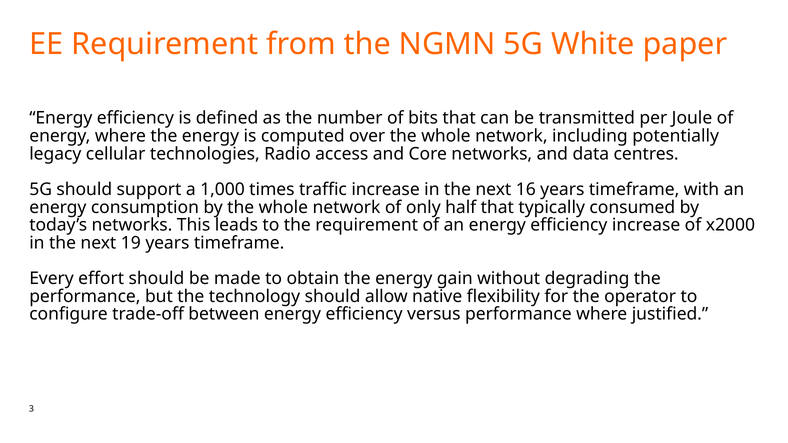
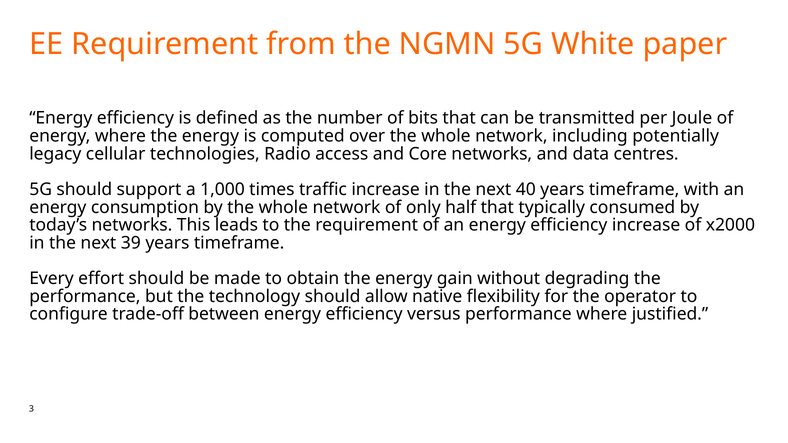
16: 16 -> 40 (526, 190)
19: 19 -> 39 (131, 243)
